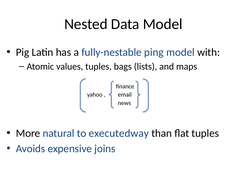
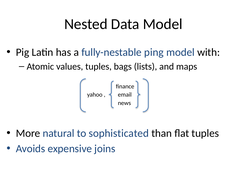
executedway: executedway -> sophisticated (119, 133)
